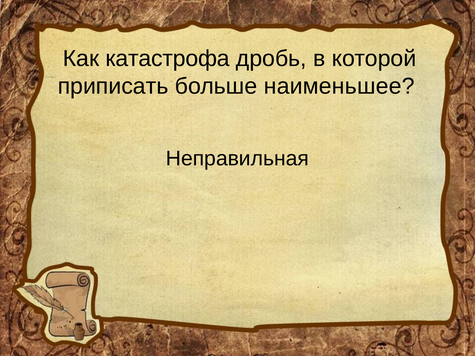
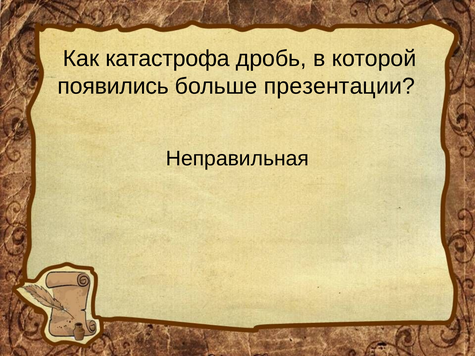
приписать: приписать -> появились (113, 86)
наименьшее: наименьшее -> презентации (339, 86)
